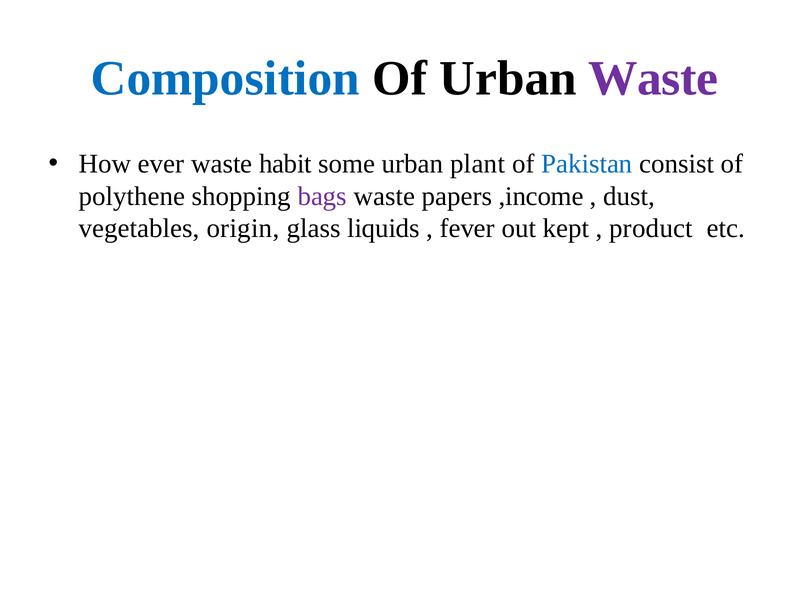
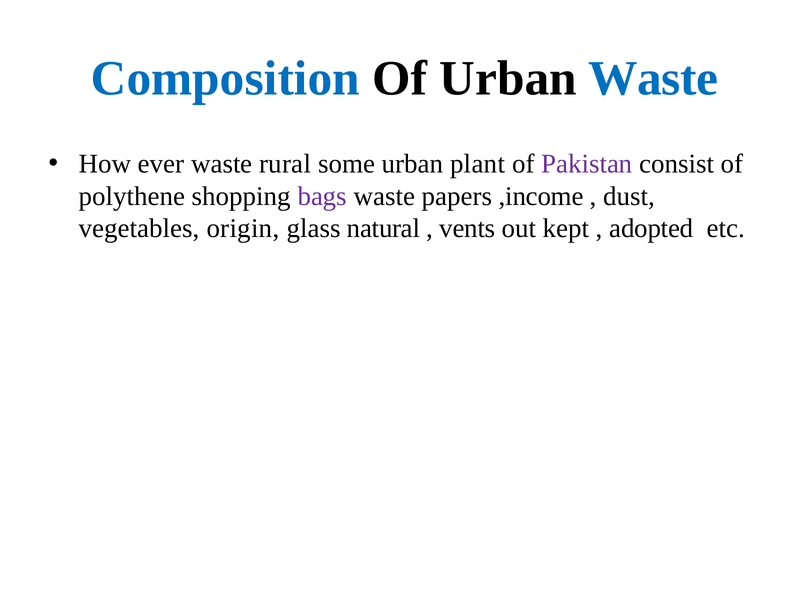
Waste colour: purple -> blue (653, 78)
habit: habit -> rural (285, 164)
Pakistan colour: blue -> purple (587, 164)
liquids: liquids -> natural (384, 228)
fever: fever -> vents (467, 228)
product: product -> adopted (651, 228)
